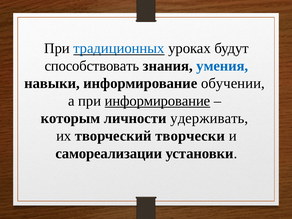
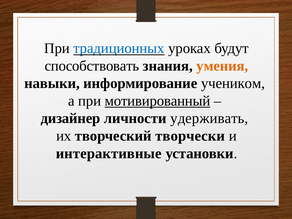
умения colour: blue -> orange (222, 66)
обучении: обучении -> учеником (233, 83)
при информирование: информирование -> мотивированный (157, 101)
которым: которым -> дизайнер (70, 118)
самореализации: самореализации -> интерактивные (109, 153)
